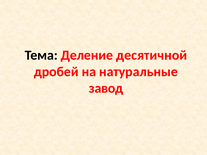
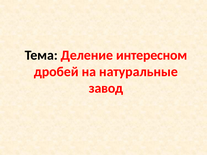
десятичной: десятичной -> интересном (152, 55)
